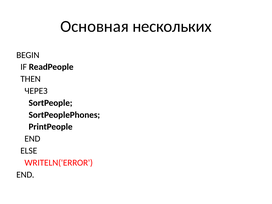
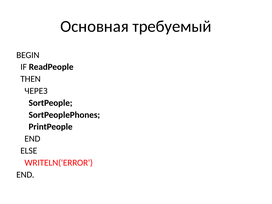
нескольких: нескольких -> требуемый (172, 26)
